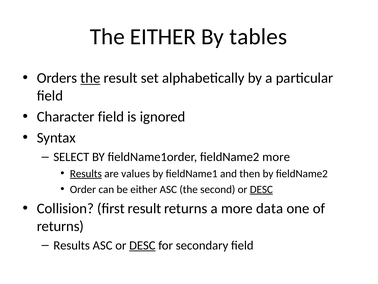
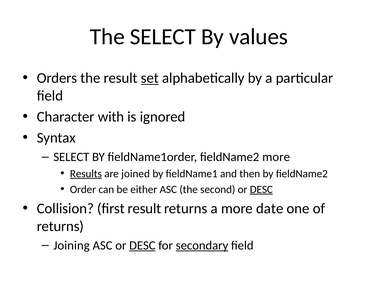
The EITHER: EITHER -> SELECT (163, 37)
tables: tables -> values (258, 37)
the underline: present -> none (90, 78)
set underline: none -> present (150, 78)
Character field: field -> with (111, 117)
values: values -> joined (136, 173)
data: data -> date (270, 208)
Results: Results -> Joining (72, 245)
secondary underline: none -> present (202, 245)
